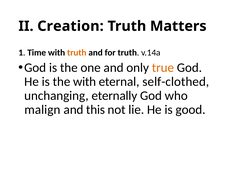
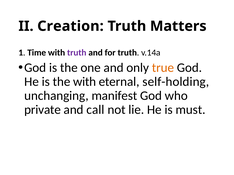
truth colour: orange -> purple (77, 53)
self-clothed: self-clothed -> self-holding (176, 82)
eternally: eternally -> manifest (114, 96)
malign: malign -> private (43, 110)
this: this -> call (95, 110)
good: good -> must (191, 110)
